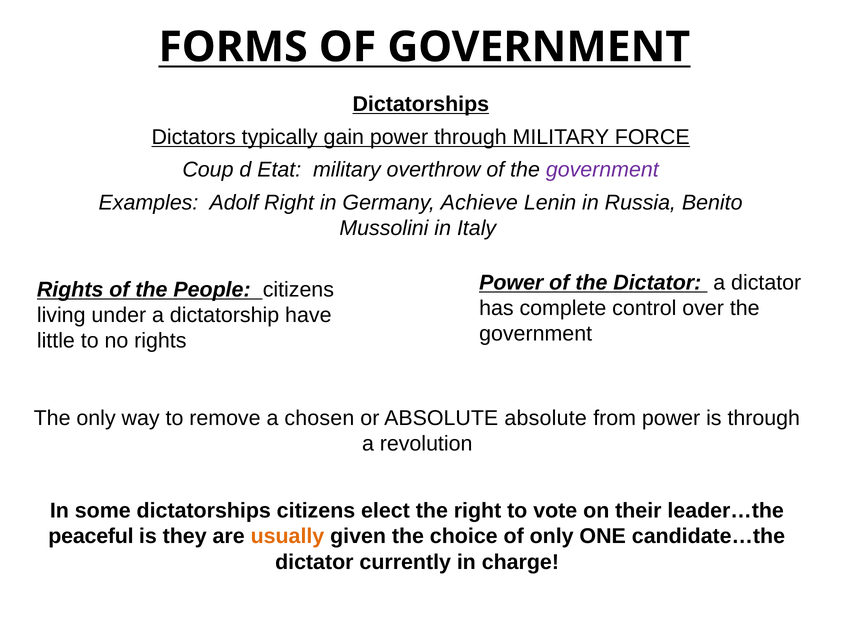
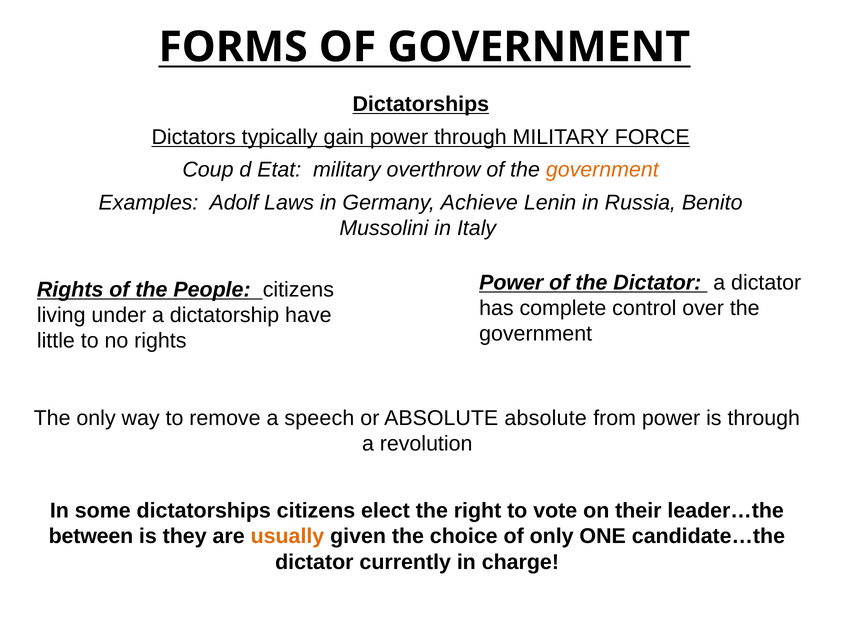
government colour: purple -> orange (602, 170)
Adolf Right: Right -> Laws (289, 203)
chosen: chosen -> speech (319, 418)
peaceful: peaceful -> between (91, 536)
